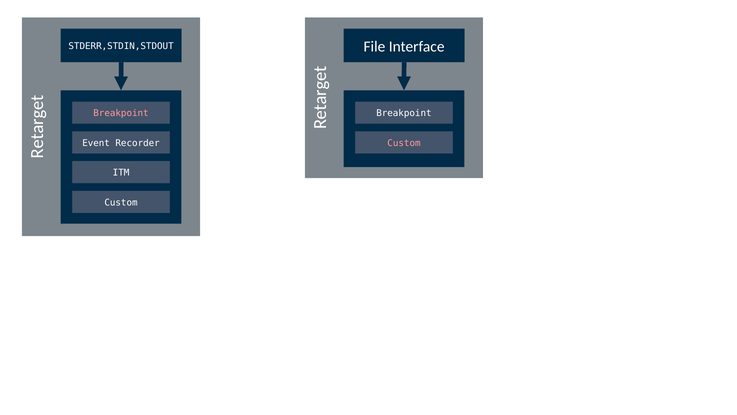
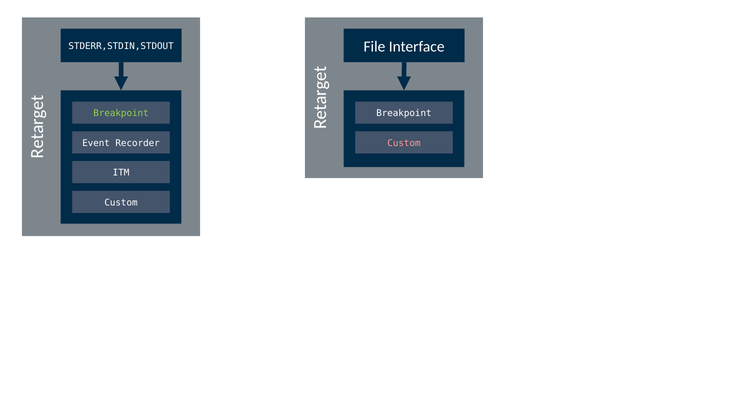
Breakpoint colour: pink -> light green (121, 113)
